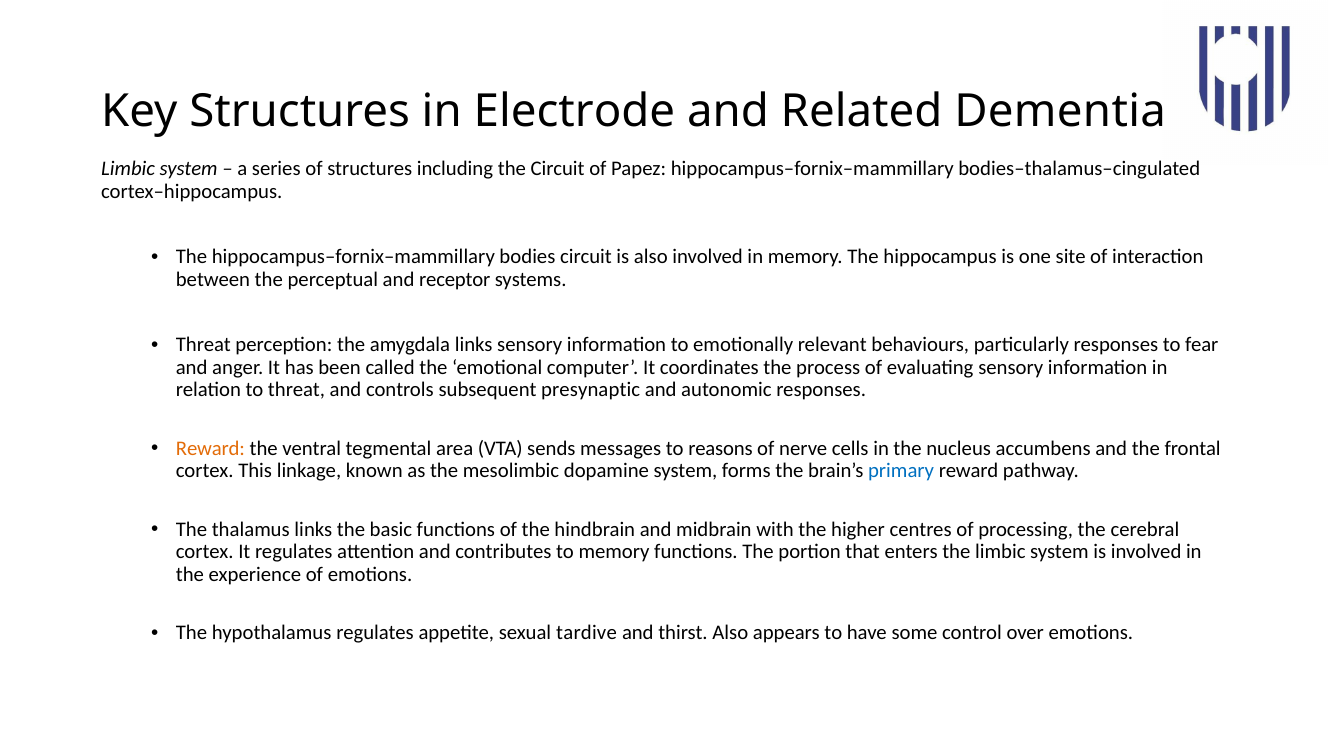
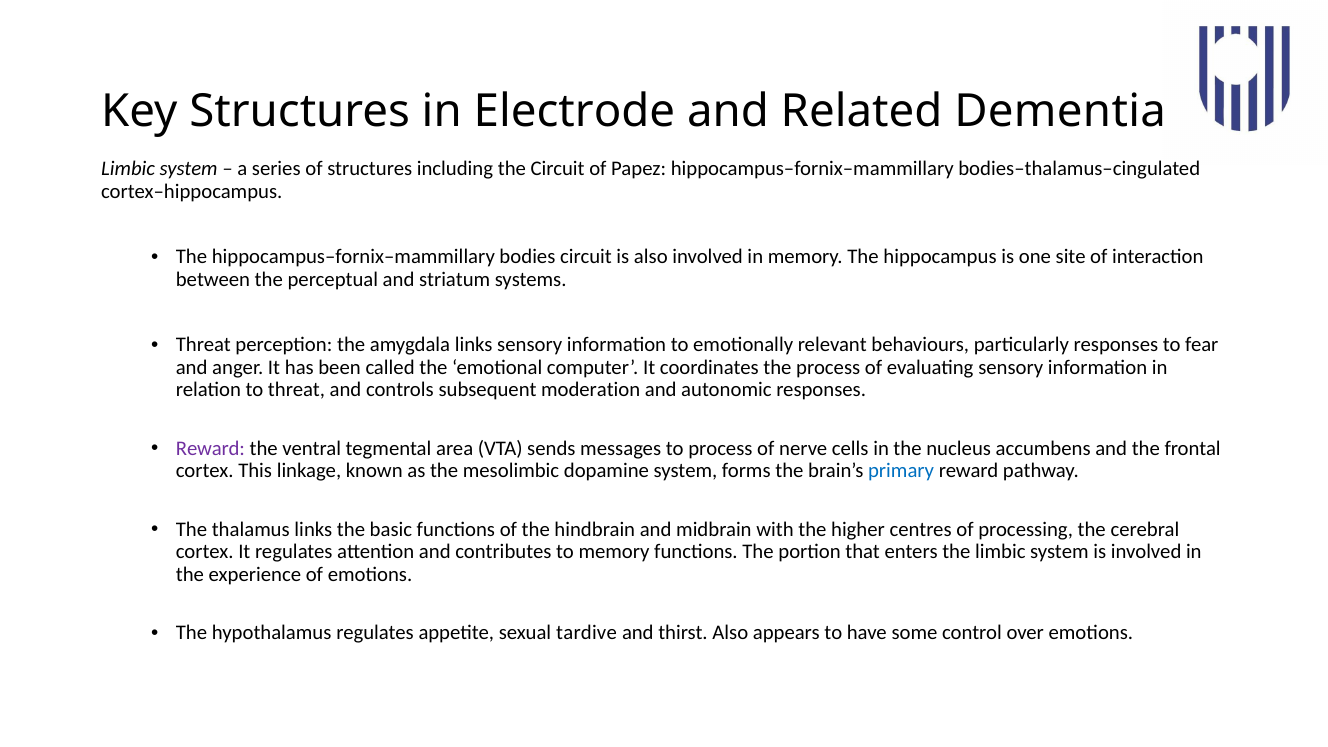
receptor: receptor -> striatum (455, 280)
presynaptic: presynaptic -> moderation (591, 390)
Reward colour: orange -> purple (210, 449)
to reasons: reasons -> process (720, 449)
